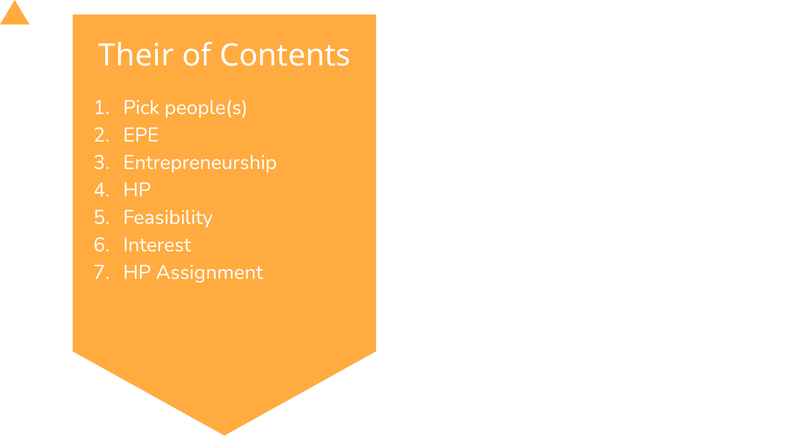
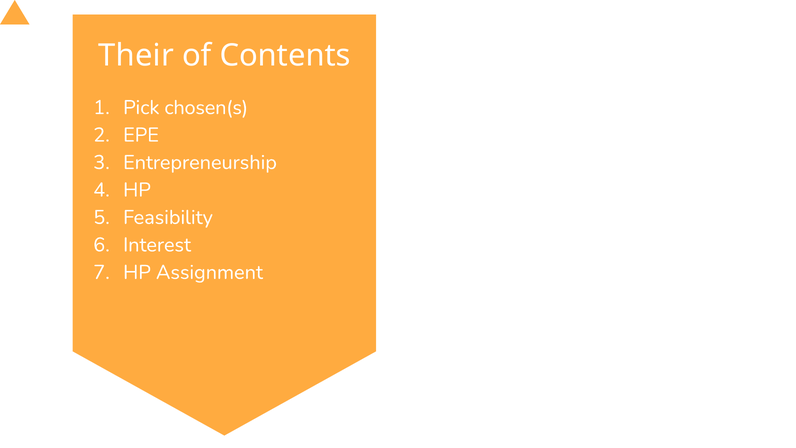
people(s: people(s -> chosen(s (206, 107)
